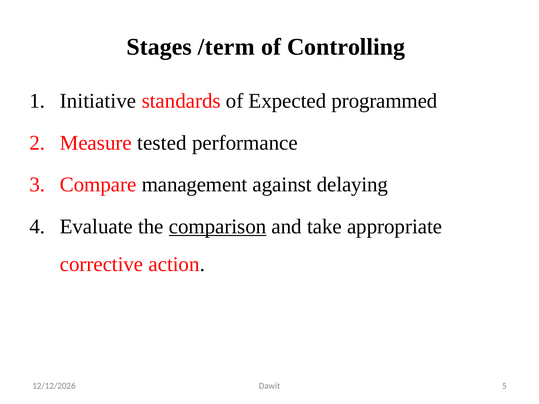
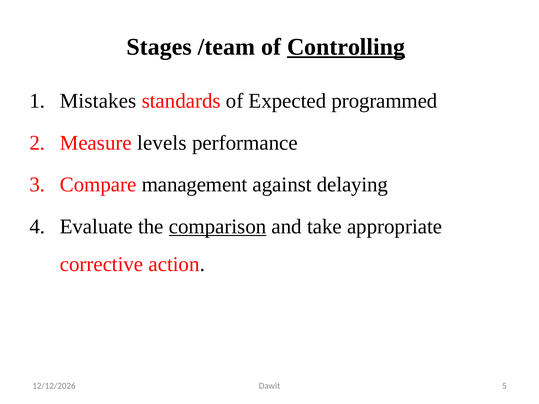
/term: /term -> /team (226, 47)
Controlling underline: none -> present (346, 47)
Initiative: Initiative -> Mistakes (98, 101)
tested: tested -> levels (162, 143)
